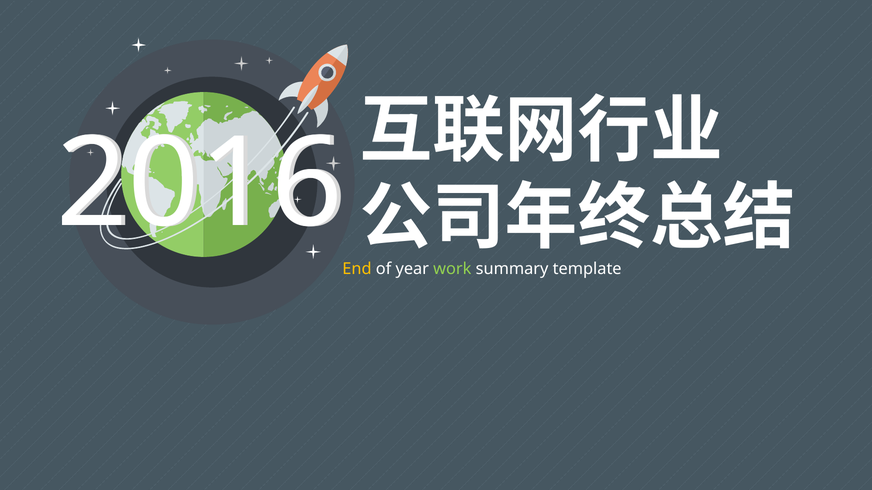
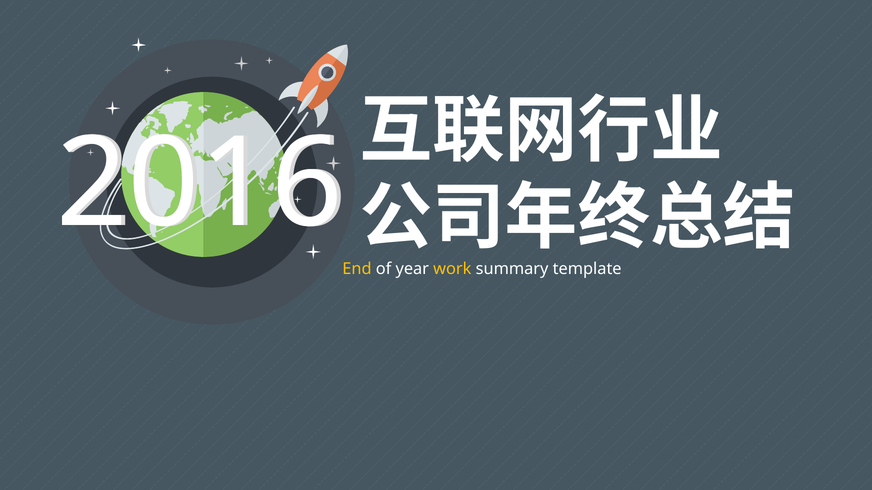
work colour: light green -> yellow (452, 269)
